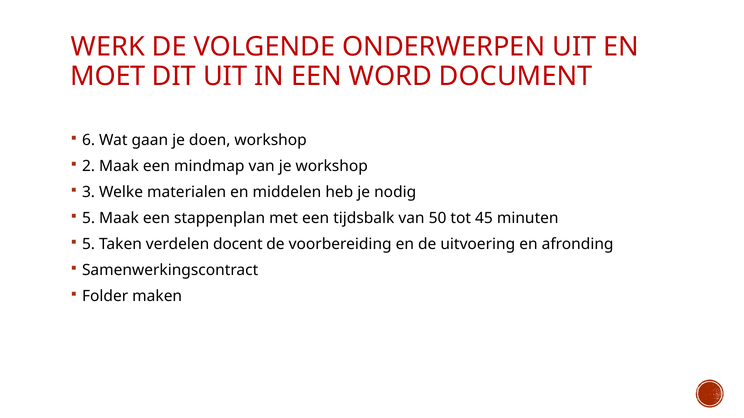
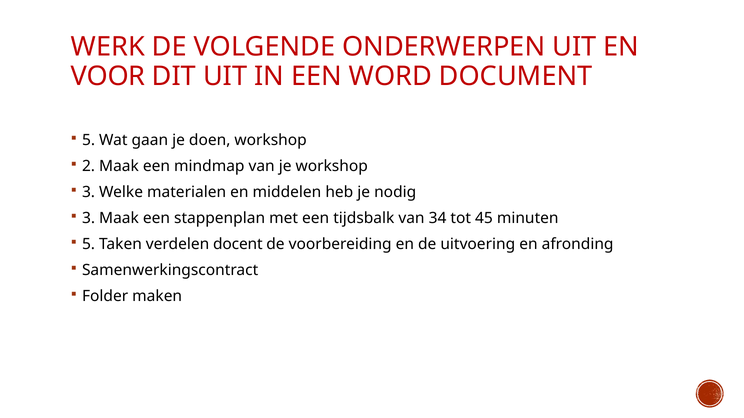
MOET: MOET -> VOOR (108, 76)
6: 6 -> 5 (89, 141)
5: 5 -> 3 (89, 219)
50: 50 -> 34 (438, 219)
